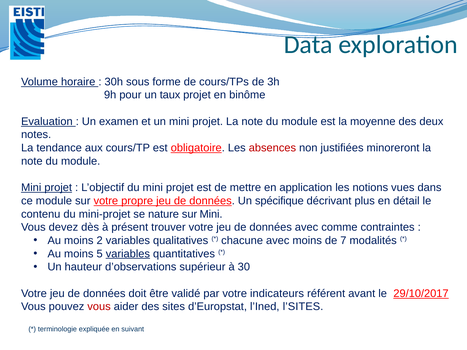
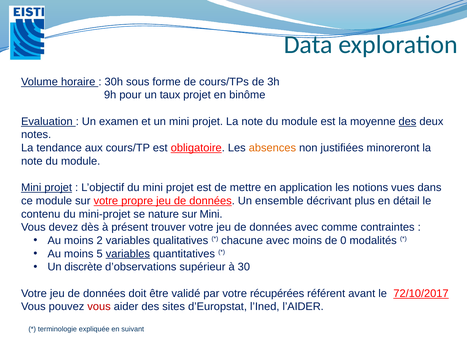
des underline: none -> present (407, 122)
absences colour: red -> orange (272, 148)
spécifique: spécifique -> ensemble (279, 201)
7: 7 -> 0 (343, 241)
hauteur: hauteur -> discrète (83, 267)
indicateurs: indicateurs -> récupérées (277, 294)
29/10/2017: 29/10/2017 -> 72/10/2017 (421, 294)
l’SITES: l’SITES -> l’AIDER (303, 307)
